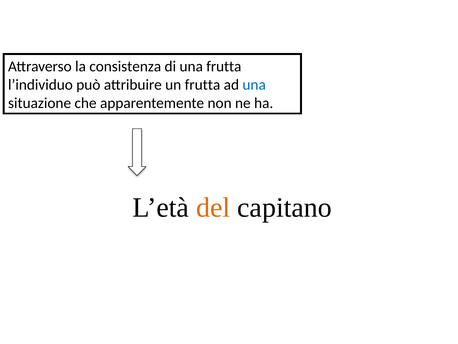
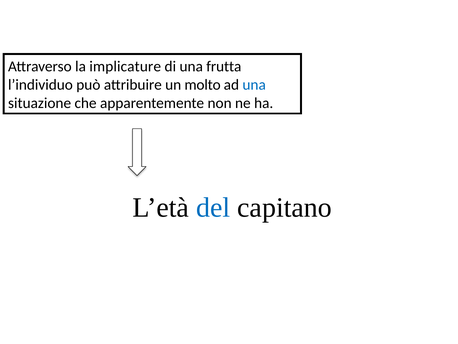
consistenza: consistenza -> implicature (125, 66)
un frutta: frutta -> molto (203, 85)
del colour: orange -> blue (213, 207)
